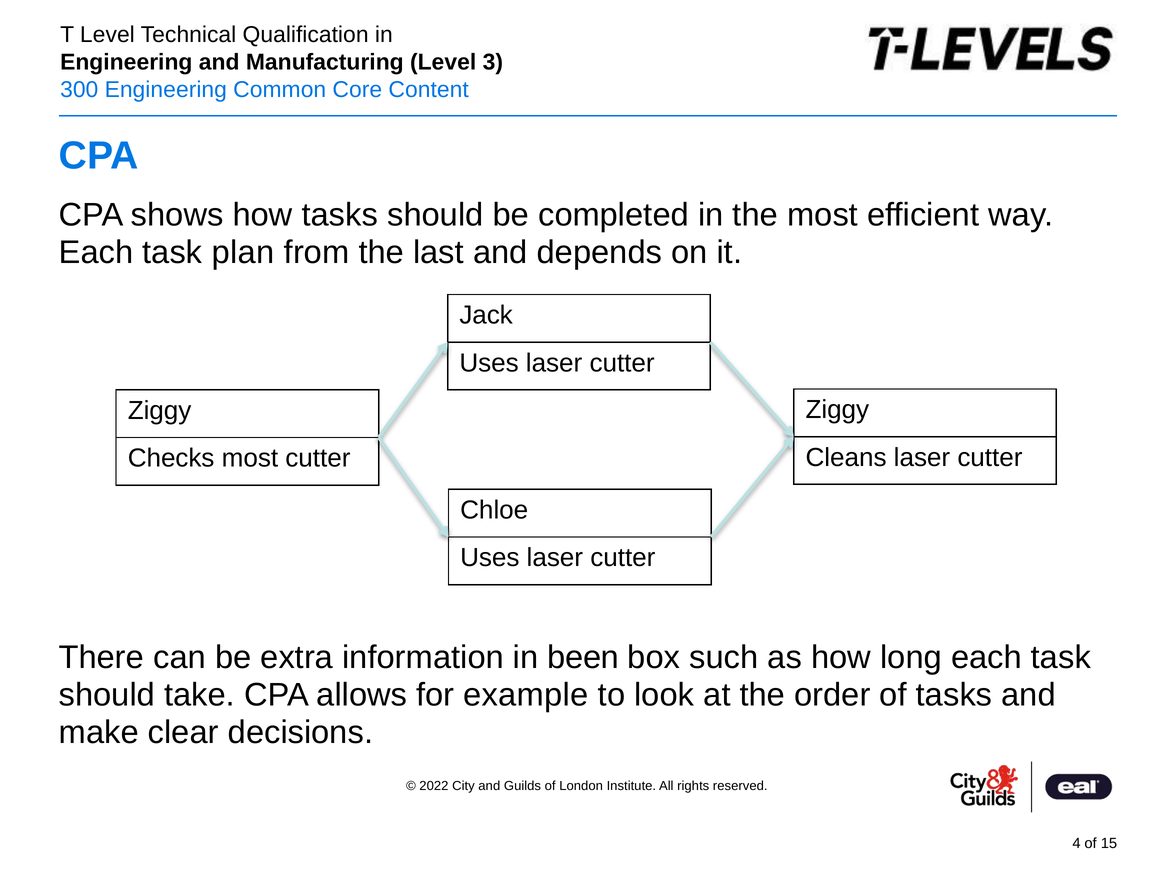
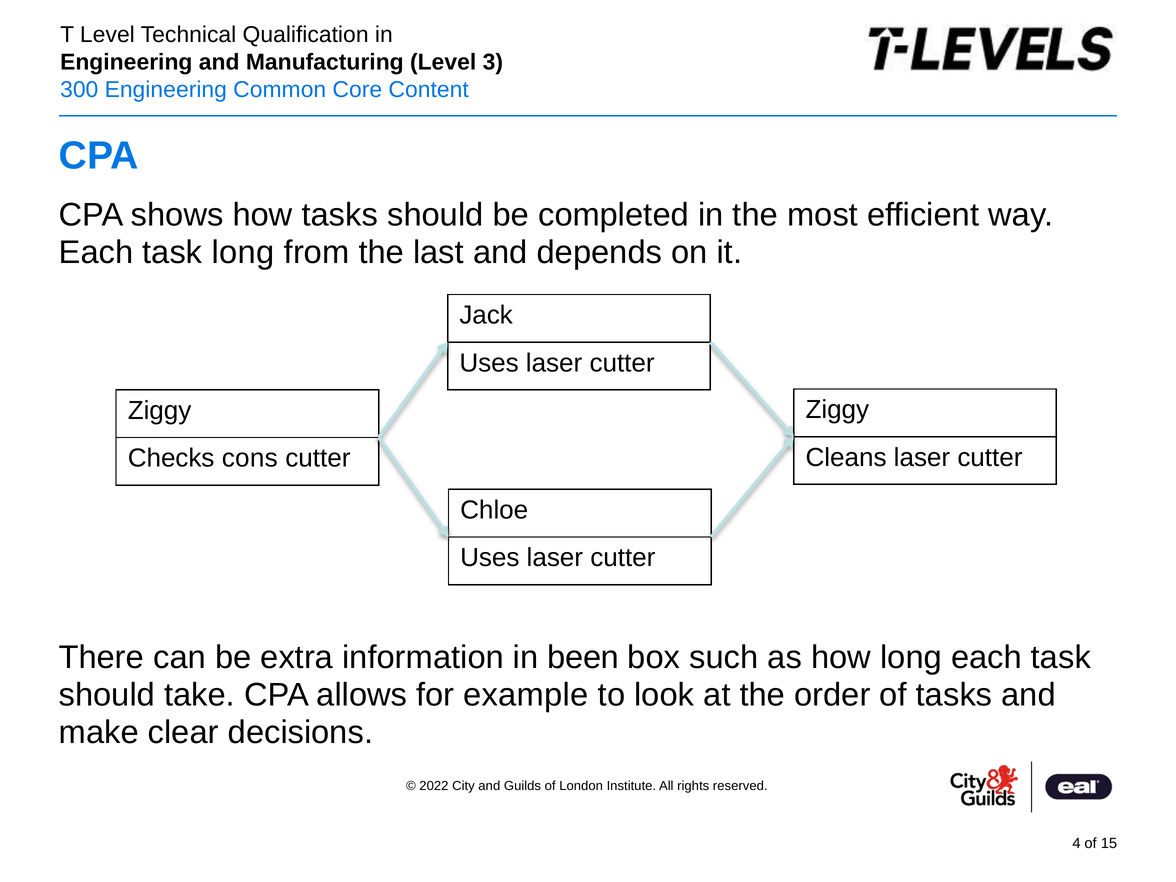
task plan: plan -> long (243, 252)
Checks most: most -> cons (250, 458)
